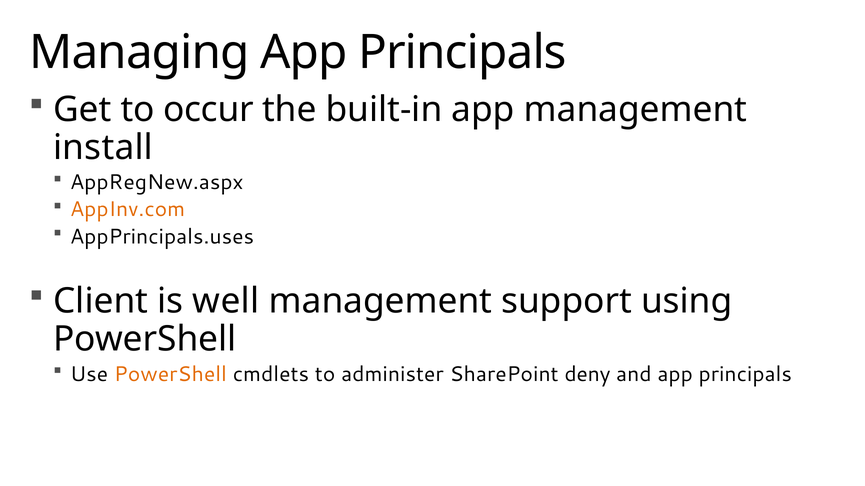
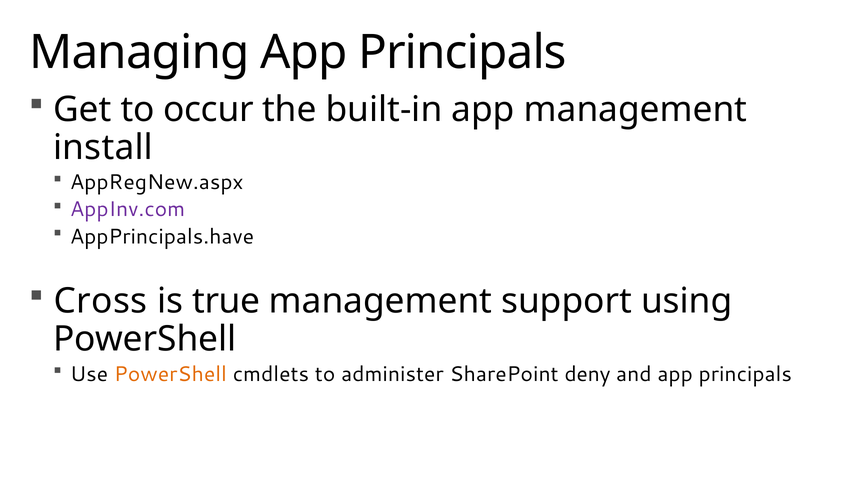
AppInv.com colour: orange -> purple (128, 210)
AppPrincipals.uses: AppPrincipals.uses -> AppPrincipals.have (162, 237)
Client: Client -> Cross (100, 301)
well: well -> true (226, 301)
